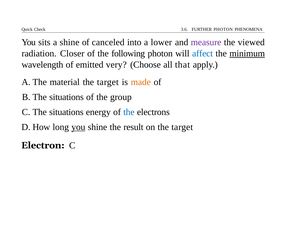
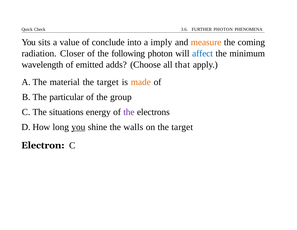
a shine: shine -> value (70, 42)
canceled: canceled -> conclude (108, 42)
lower: lower -> imply (161, 42)
measure colour: purple -> orange (206, 42)
viewed: viewed -> coming (251, 42)
minimum underline: present -> none (247, 53)
very: very -> adds (116, 64)
situations: situations -> particular (67, 97)
the colour: blue -> purple (129, 112)
result: result -> walls (133, 127)
